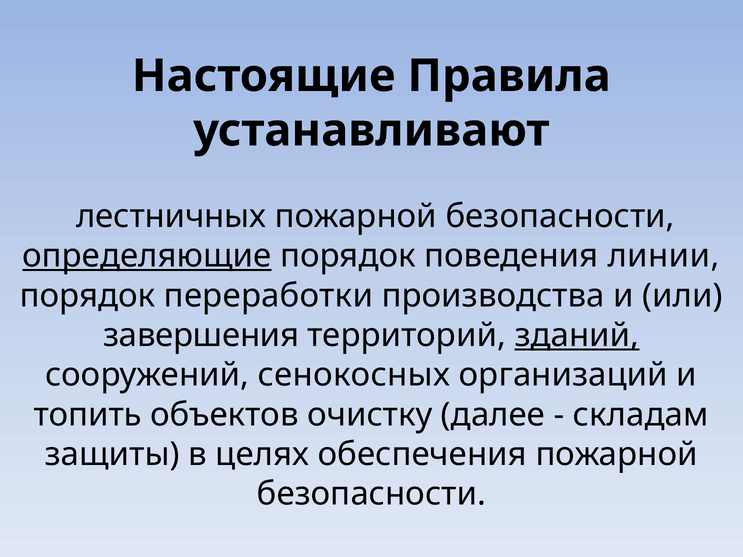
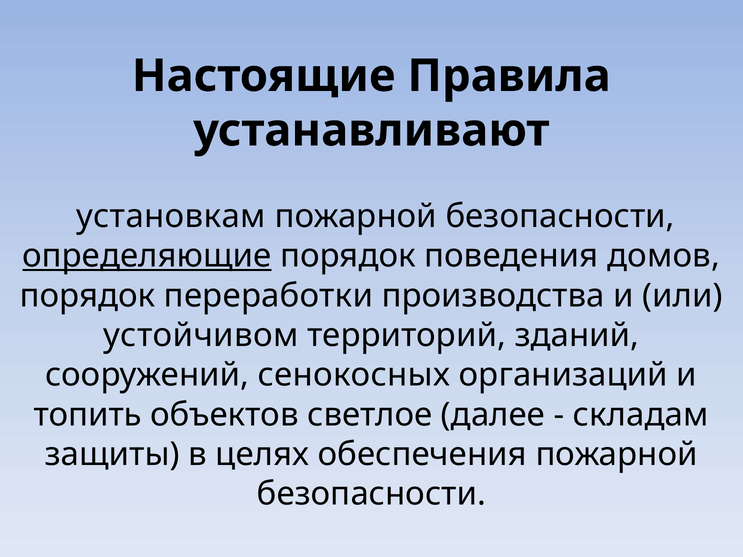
лестничных: лестничных -> установкам (171, 216)
линии: линии -> домов (664, 256)
завершения: завершения -> устойчивом (201, 335)
зданий underline: present -> none (577, 335)
очистку: очистку -> светлое (370, 415)
